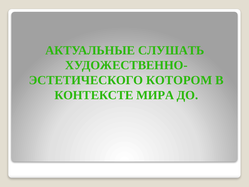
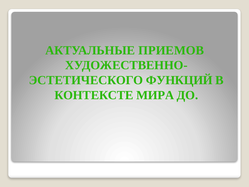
СЛУШАТЬ: СЛУШАТЬ -> ПРИЕМОВ (171, 50)
КОТОРОМ: КОТОРОМ -> ФУНКЦИЙ (179, 80)
